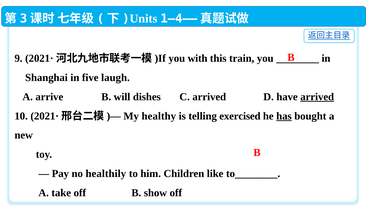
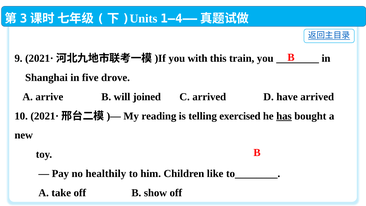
laugh: laugh -> drove (116, 77)
dishes: dishes -> joined (147, 97)
arrived underline: present -> none (317, 97)
healthy: healthy -> reading (159, 116)
